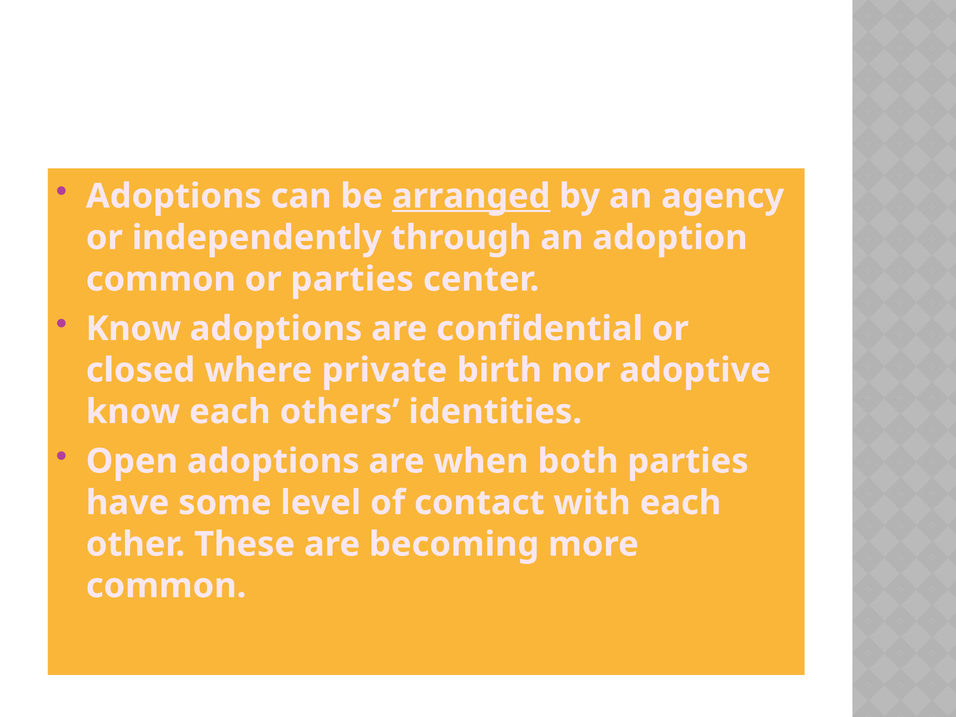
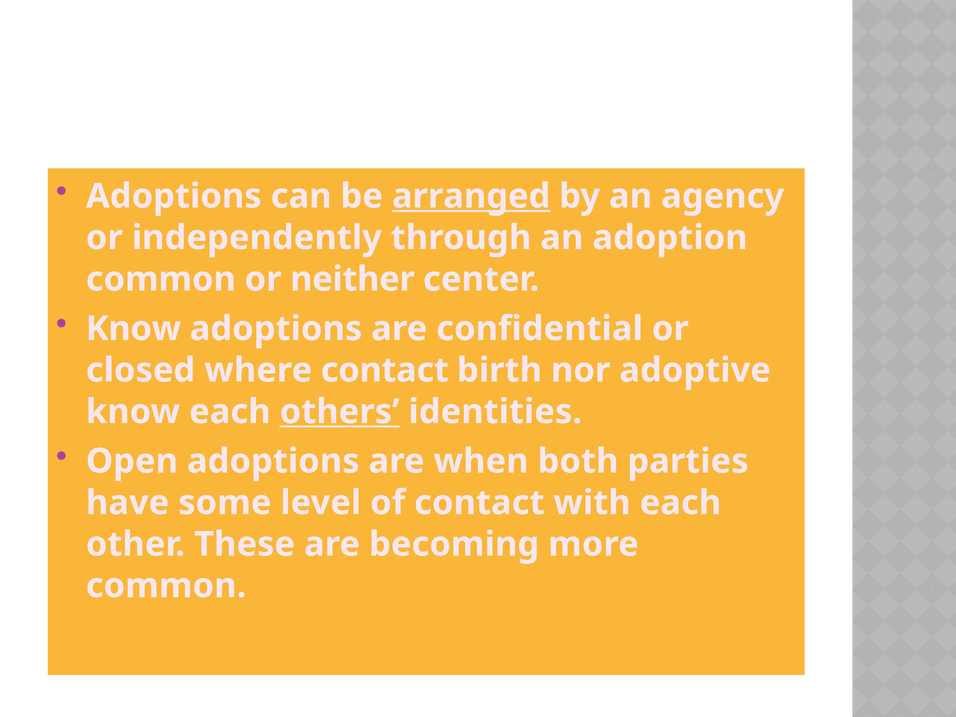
or parties: parties -> neither (352, 279)
where private: private -> contact (385, 370)
others underline: none -> present (340, 412)
